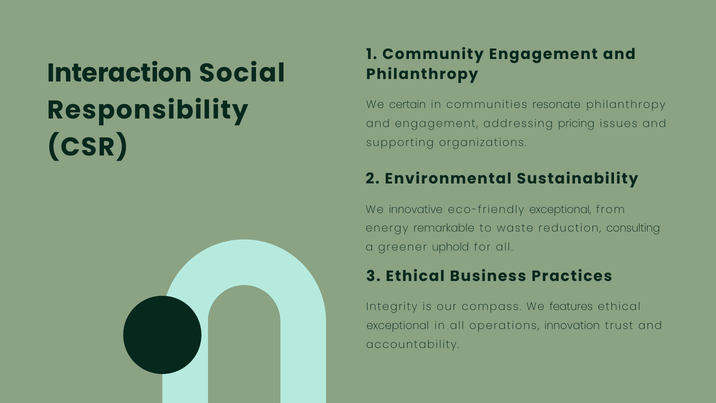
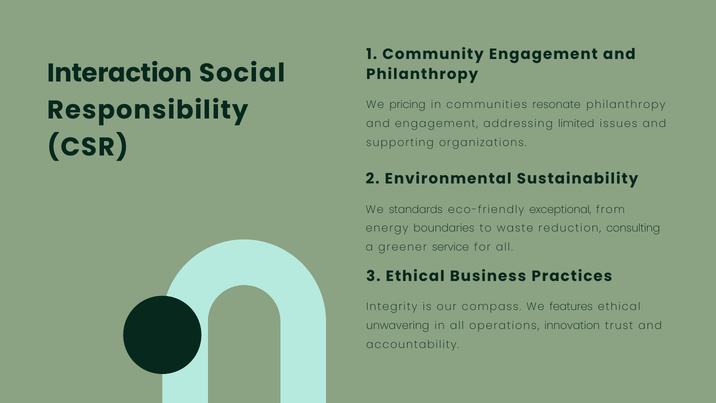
certain: certain -> pricing (408, 105)
pricing: pricing -> limited (576, 124)
innovative: innovative -> standards (416, 209)
remarkable: remarkable -> boundaries (444, 228)
uphold: uphold -> service (451, 247)
exceptional: exceptional -> unwavering (398, 326)
